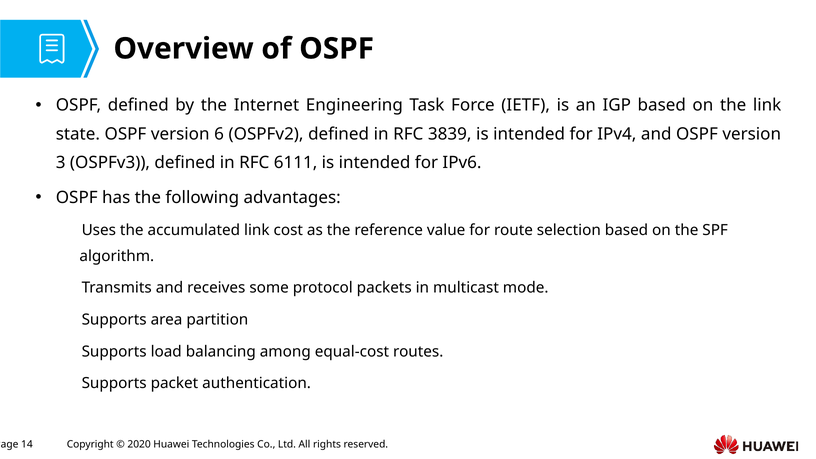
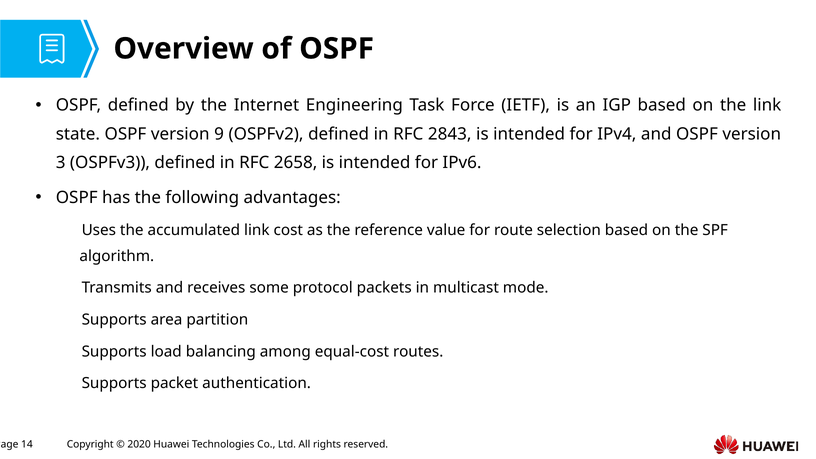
6: 6 -> 9 (219, 134)
3839: 3839 -> 2843 (450, 134)
6111: 6111 -> 2658 (296, 162)
